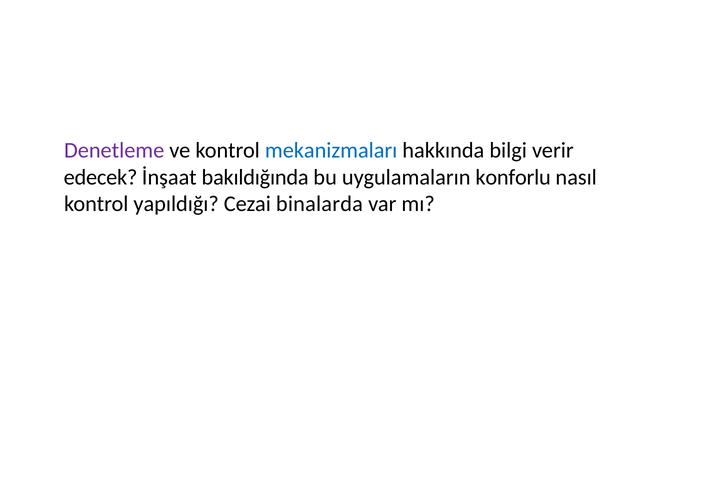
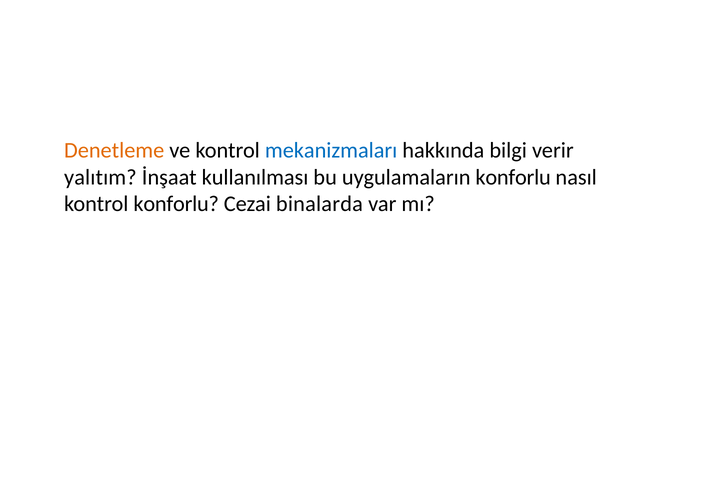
Denetleme colour: purple -> orange (114, 150)
edecek: edecek -> yalıtım (100, 177)
bakıldığında: bakıldığında -> kullanılması (255, 177)
kontrol yapıldığı: yapıldığı -> konforlu (176, 204)
